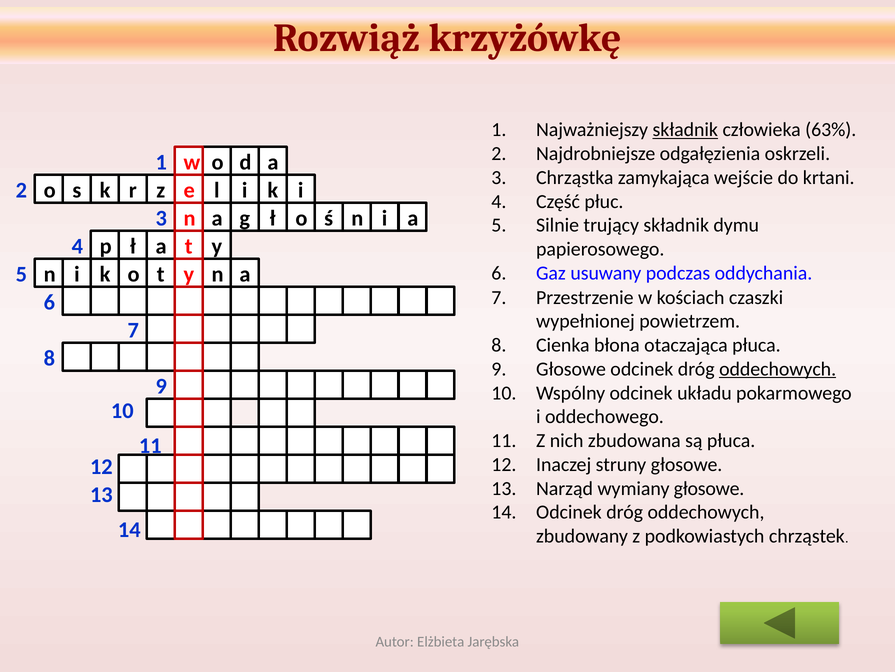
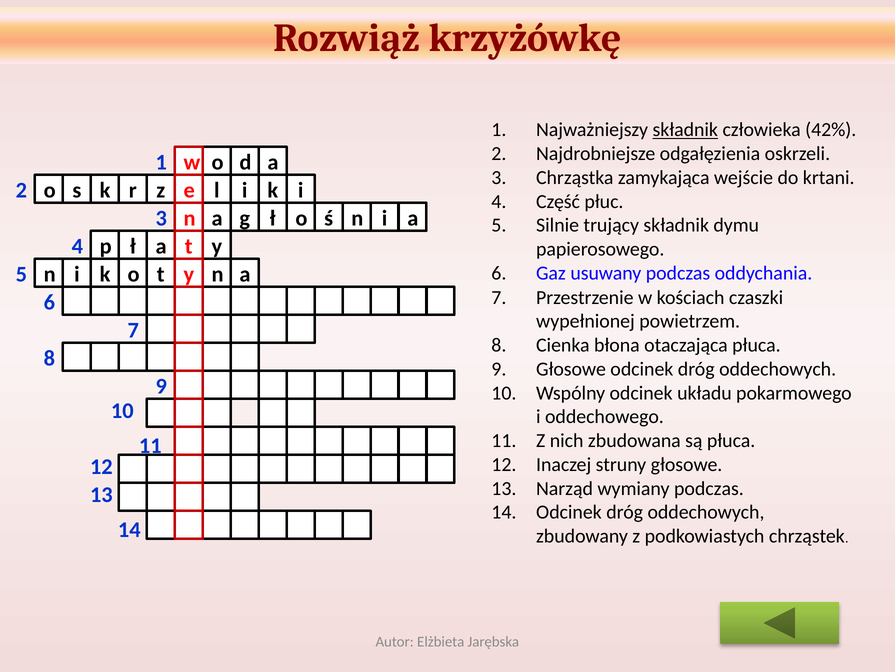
63%: 63% -> 42% (831, 130)
oddechowych underline: present -> none (778, 369)
wymiany głosowe: głosowe -> podczas (709, 488)
